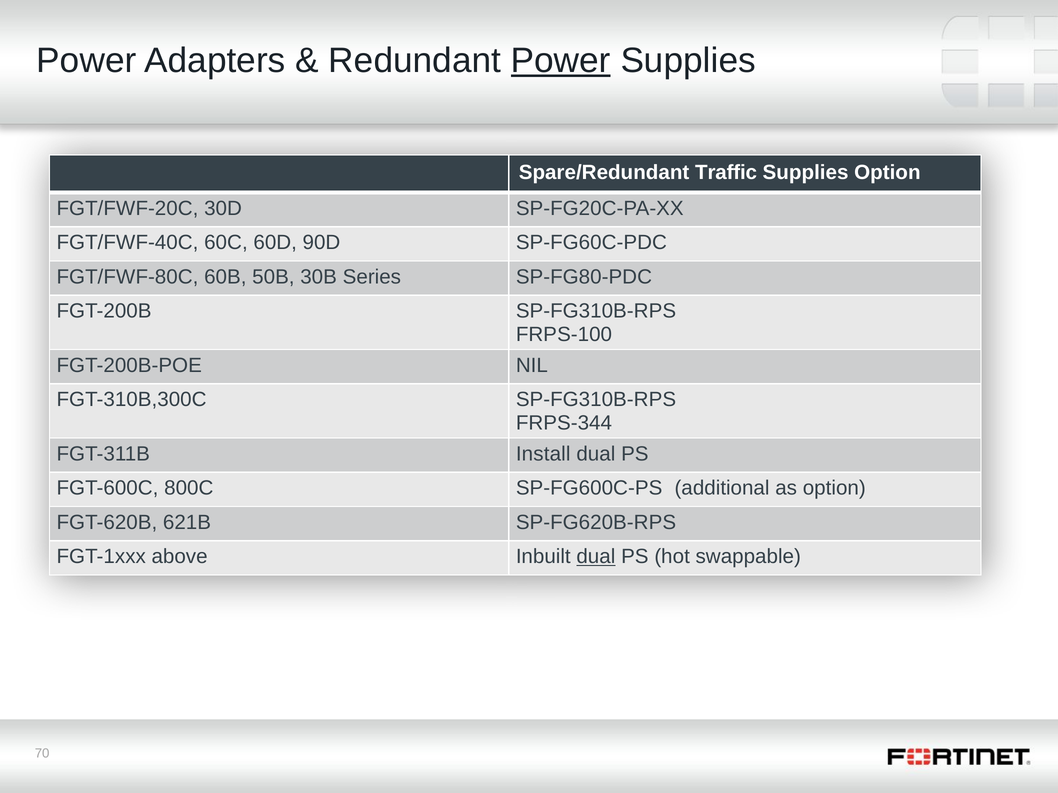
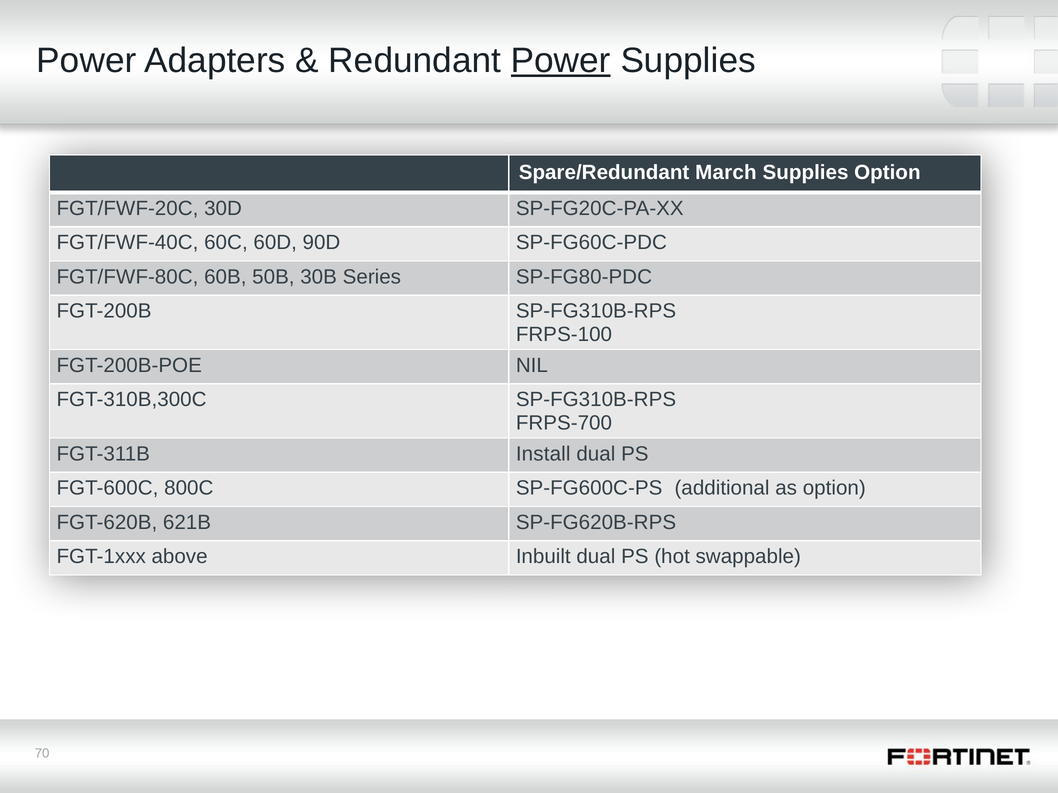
Traffic: Traffic -> March (726, 173)
FRPS-344: FRPS-344 -> FRPS-700 (564, 423)
dual underline: present -> none (596, 557)
